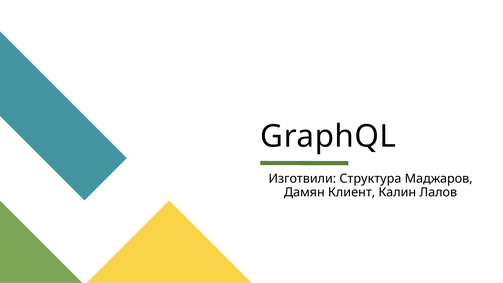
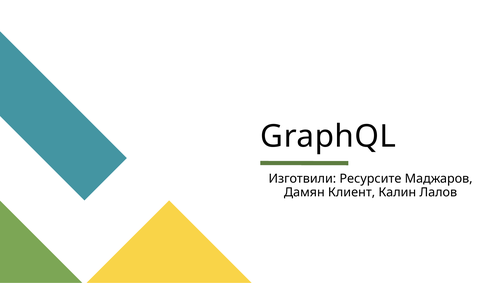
Структура: Структура -> Ресурсите (370, 179)
